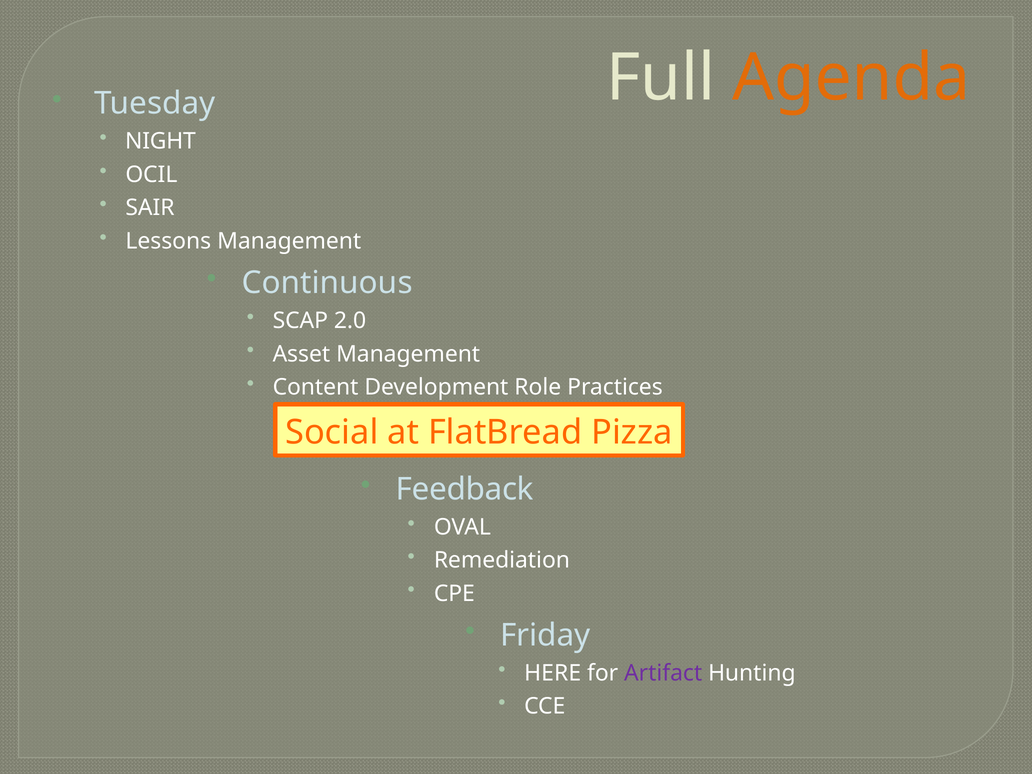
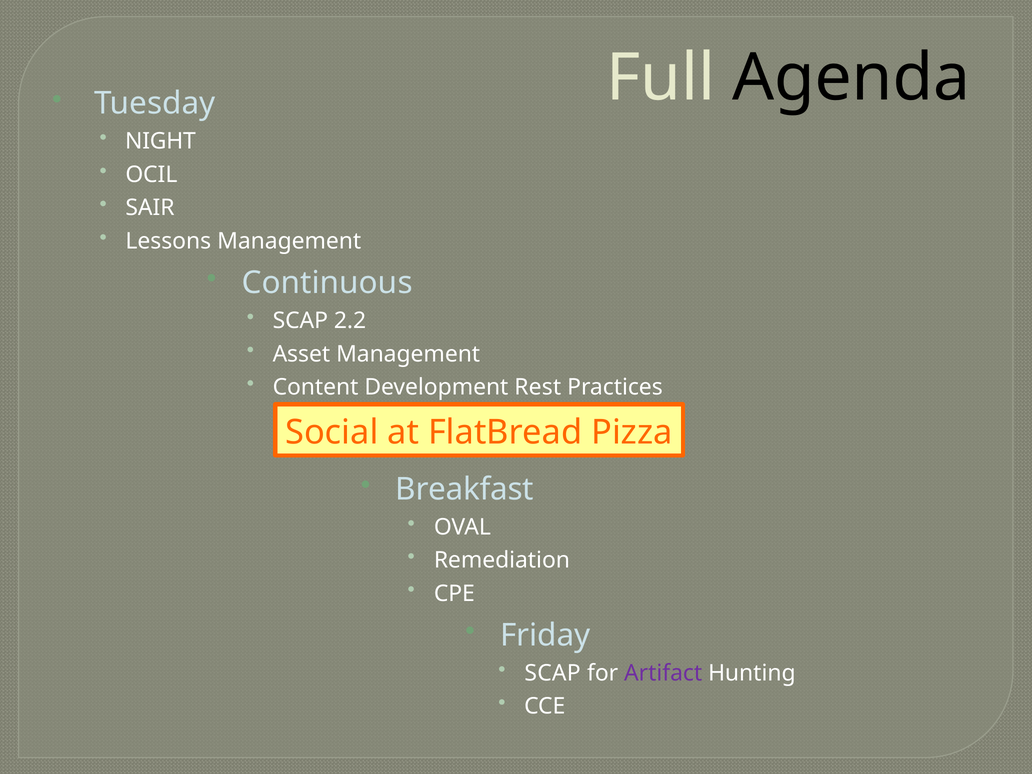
Agenda colour: orange -> black (851, 78)
2.0: 2.0 -> 2.2 (350, 321)
Role: Role -> Rest (538, 387)
Feedback: Feedback -> Breakfast (465, 489)
HERE: HERE -> SCAP (553, 673)
